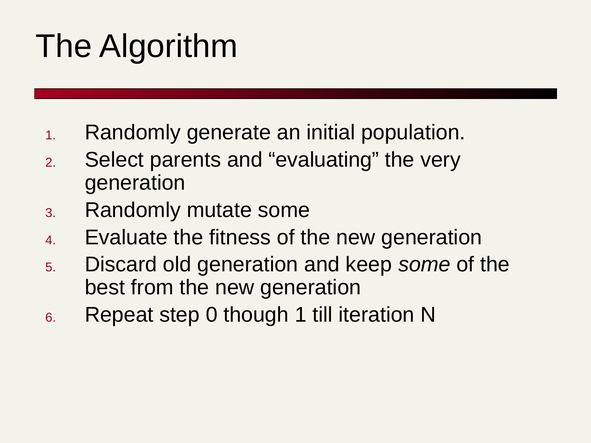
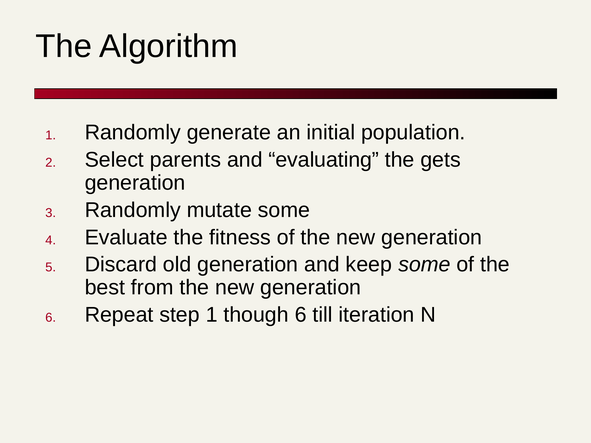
very: very -> gets (441, 160)
step 0: 0 -> 1 (212, 315)
though 1: 1 -> 6 (301, 315)
